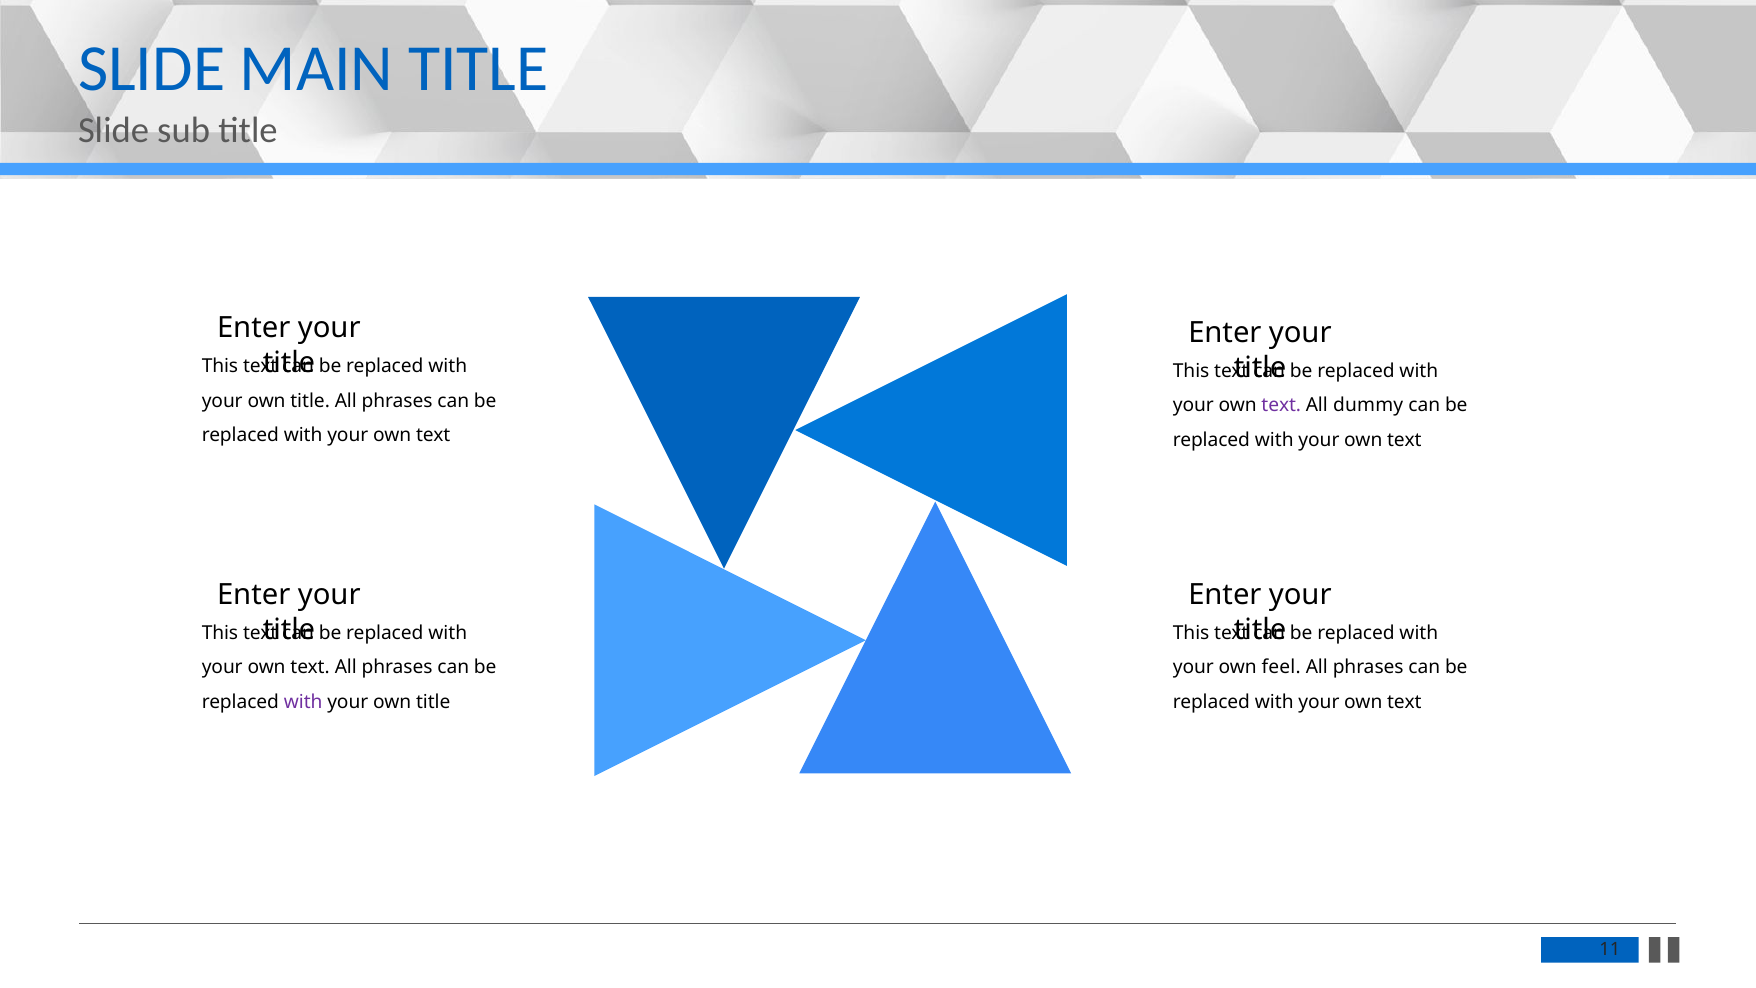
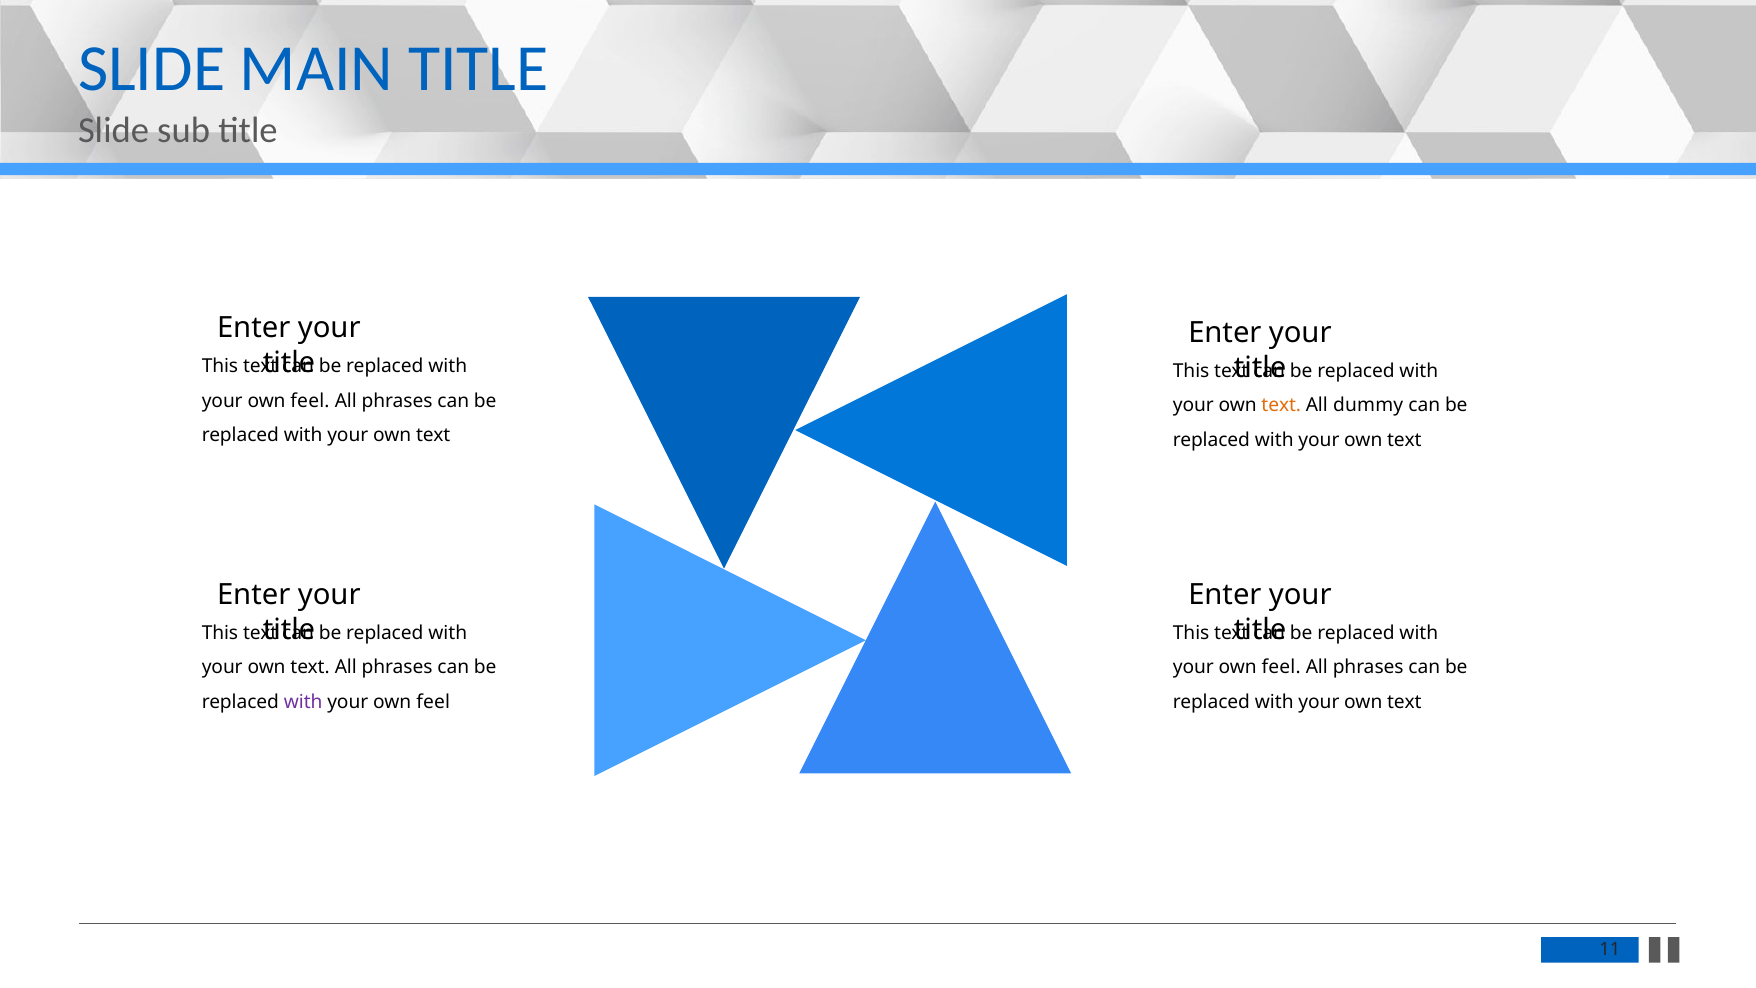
title: title -> feel (310, 401)
text colour: purple -> orange (1281, 405)
title: title -> feel (433, 702)
